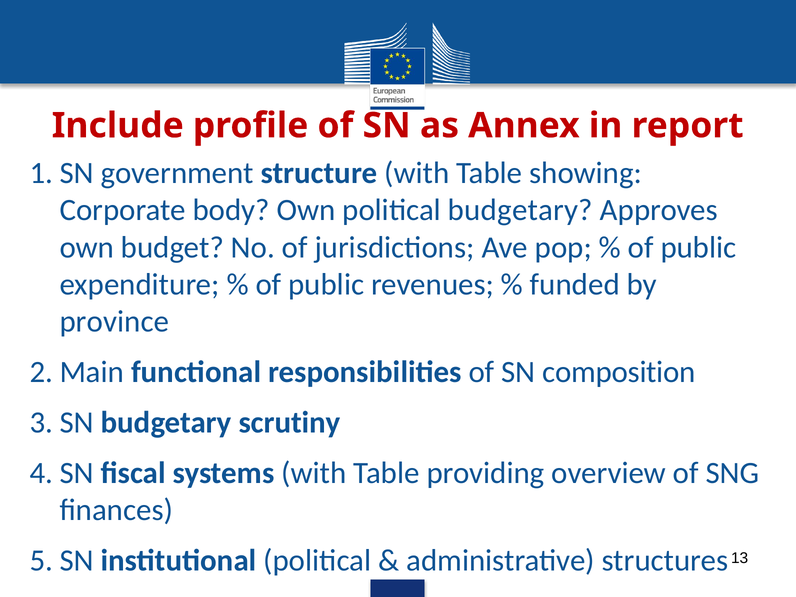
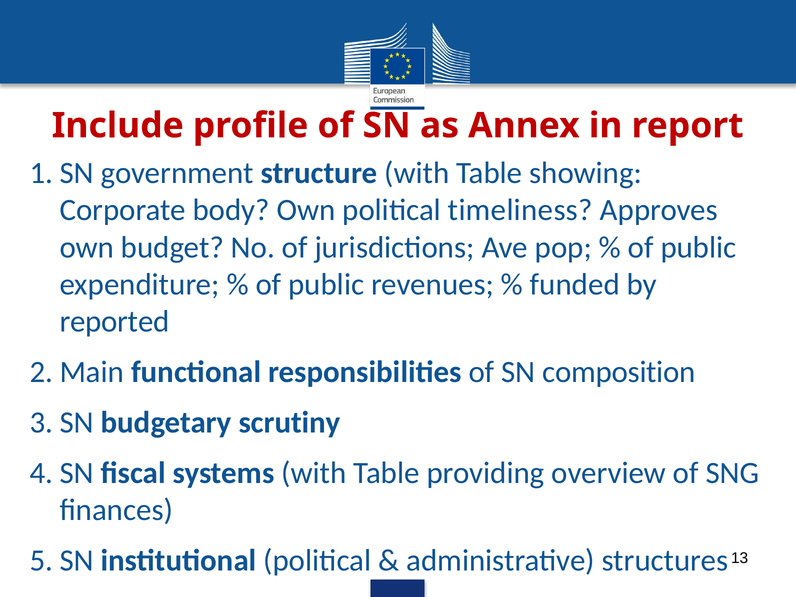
political budgetary: budgetary -> timeliness (520, 210)
province: province -> reported (115, 322)
